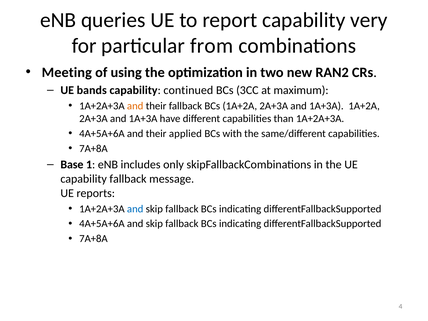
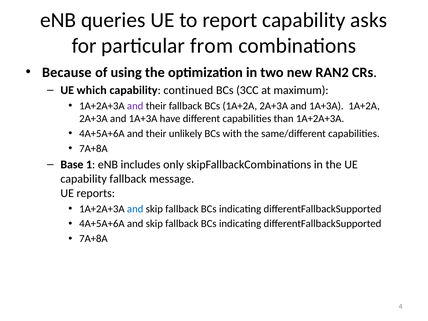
very: very -> asks (369, 20)
Meeting: Meeting -> Because (67, 72)
bands: bands -> which (92, 90)
and colour: orange -> purple (135, 106)
applied: applied -> unlikely (185, 134)
